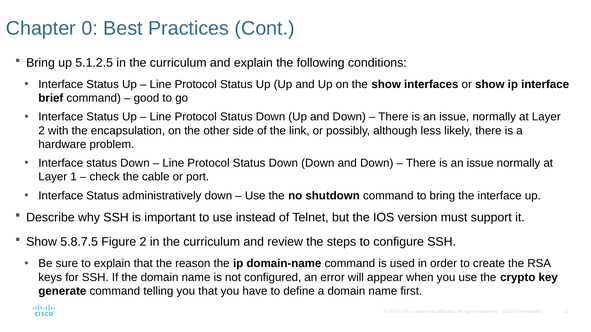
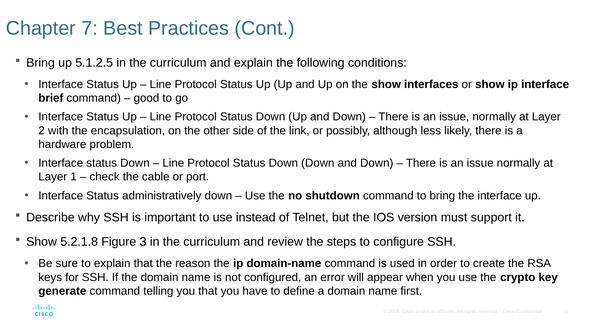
0: 0 -> 7 (90, 29)
5.8.7.5: 5.8.7.5 -> 5.2.1.8 (79, 242)
Figure 2: 2 -> 3 (143, 242)
